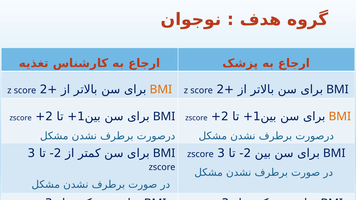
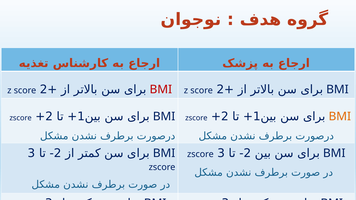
BMI colour: orange -> red (161, 90)
